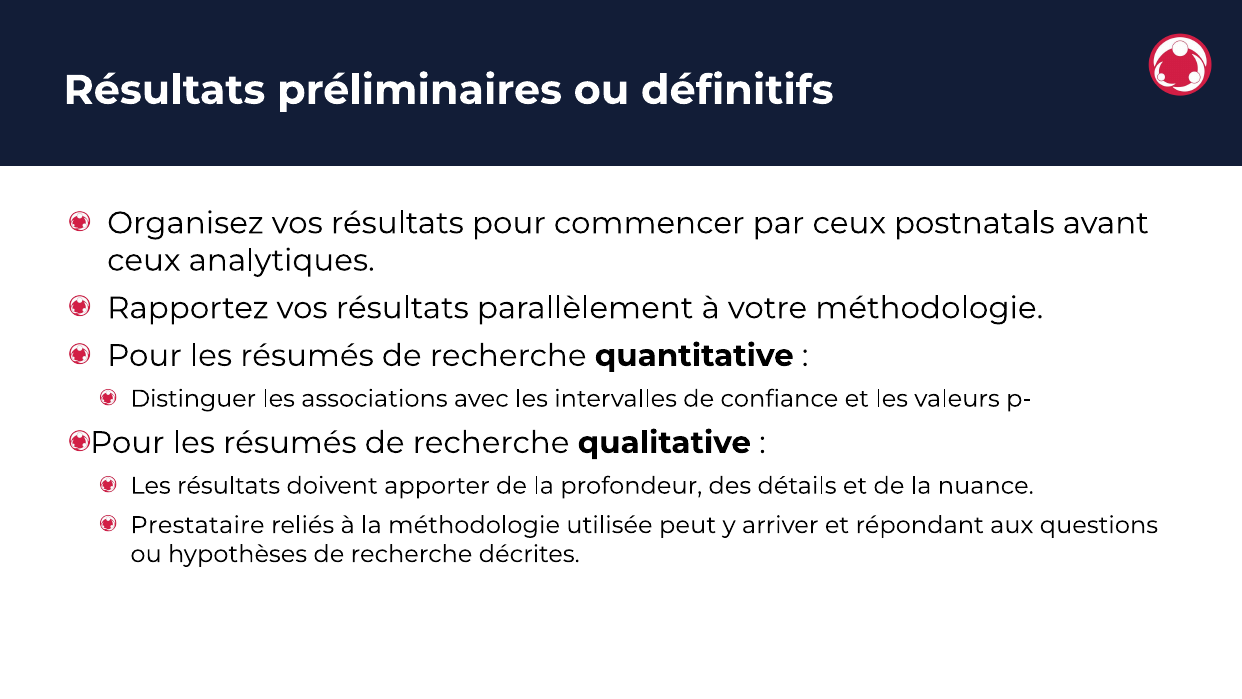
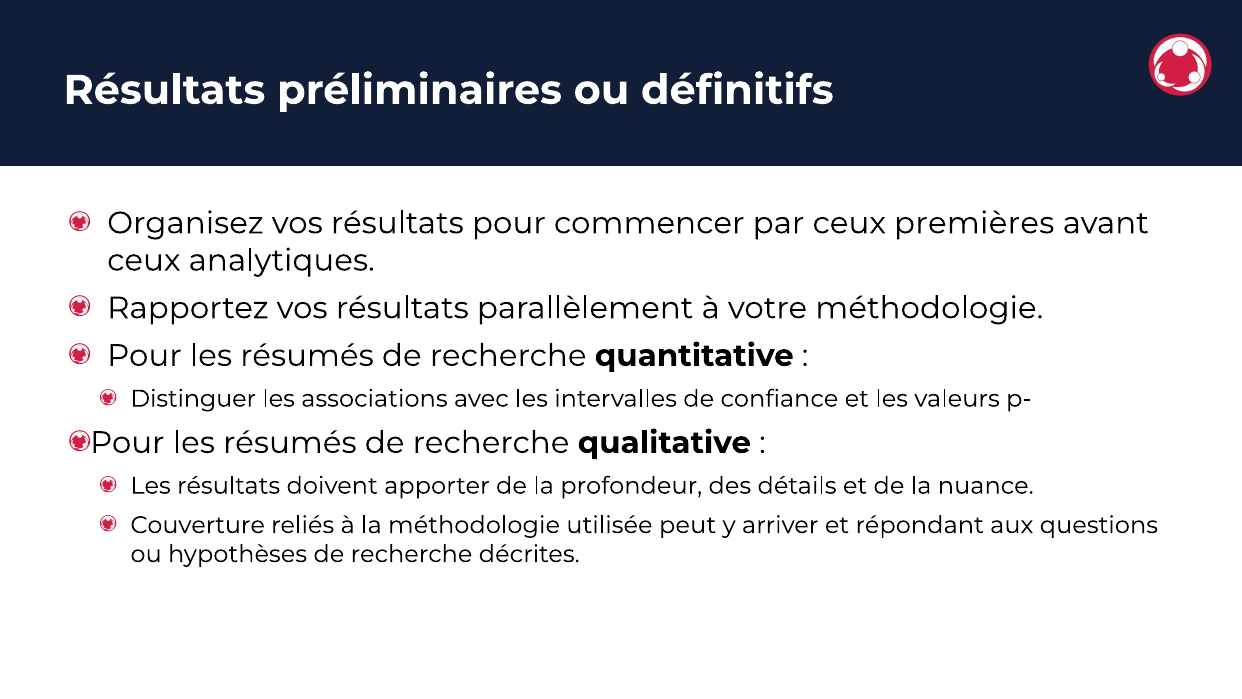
postnatals: postnatals -> premières (974, 223)
Prestataire: Prestataire -> Couverture (198, 525)
